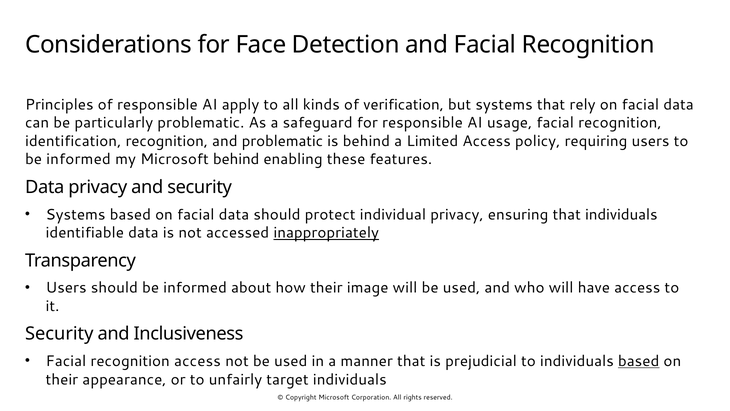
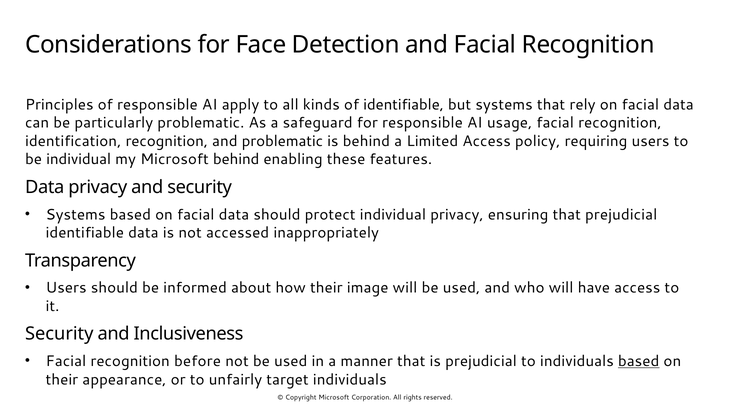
of verification: verification -> identifiable (404, 105)
informed: informed -> individual (79, 159)
that individuals: individuals -> prejudicial (621, 214)
inappropriately underline: present -> none (326, 233)
recognition access: access -> before (197, 361)
